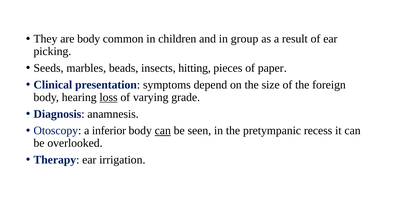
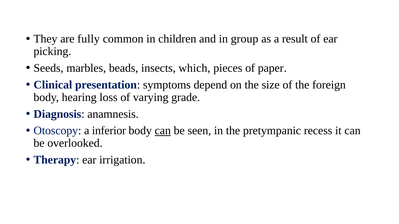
are body: body -> fully (89, 39)
hitting: hitting -> which (194, 68)
loss underline: present -> none (109, 97)
